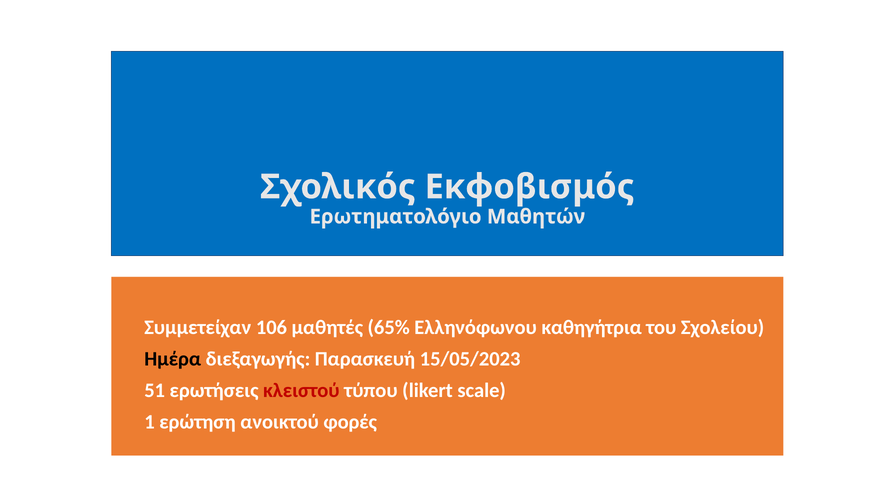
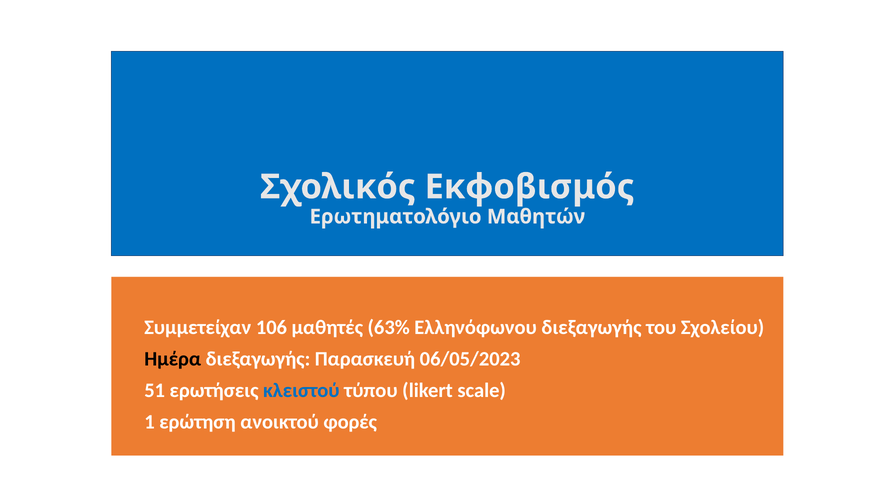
65%: 65% -> 63% (389, 327)
Ελληνόφωνου καθηγήτρια: καθηγήτρια -> διεξαγωγής (591, 327)
15/05/2023: 15/05/2023 -> 06/05/2023 (470, 359)
κλειστού colour: red -> blue (301, 390)
